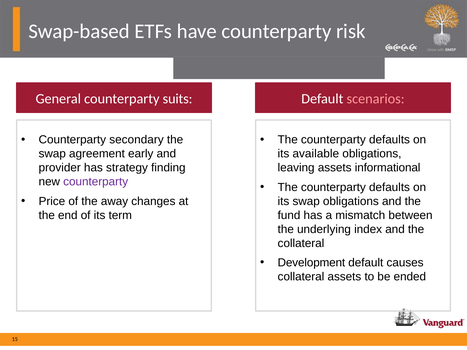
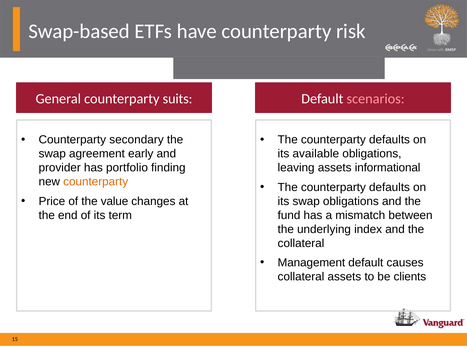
strategy: strategy -> portfolio (127, 168)
counterparty colour: purple -> orange (96, 182)
away: away -> value (115, 201)
Development: Development -> Management (311, 263)
ended: ended -> clients (410, 277)
